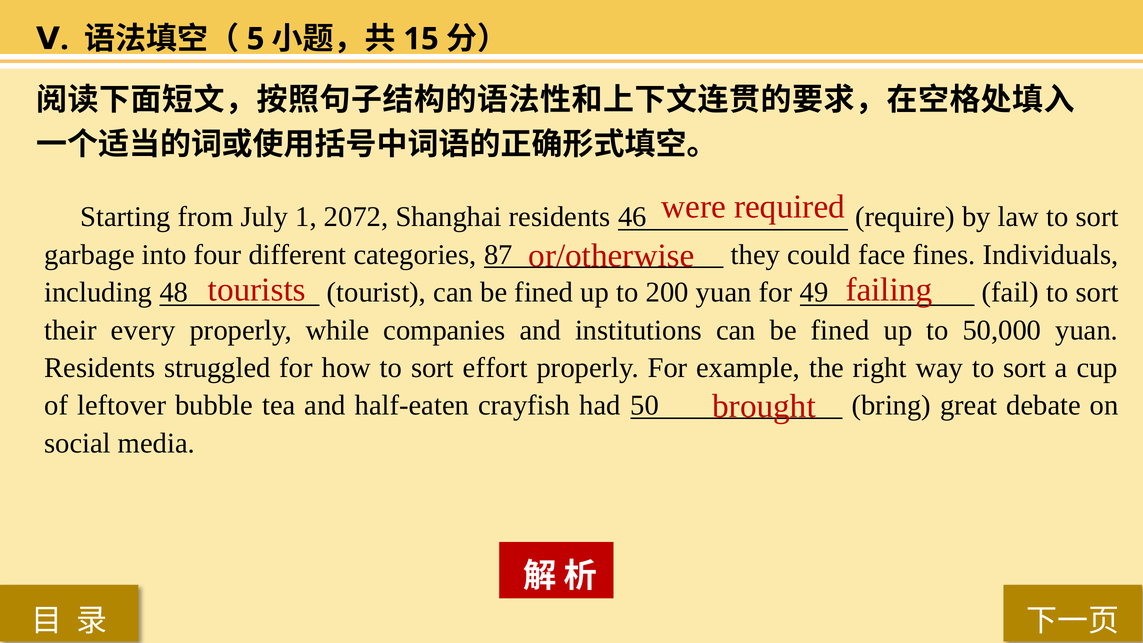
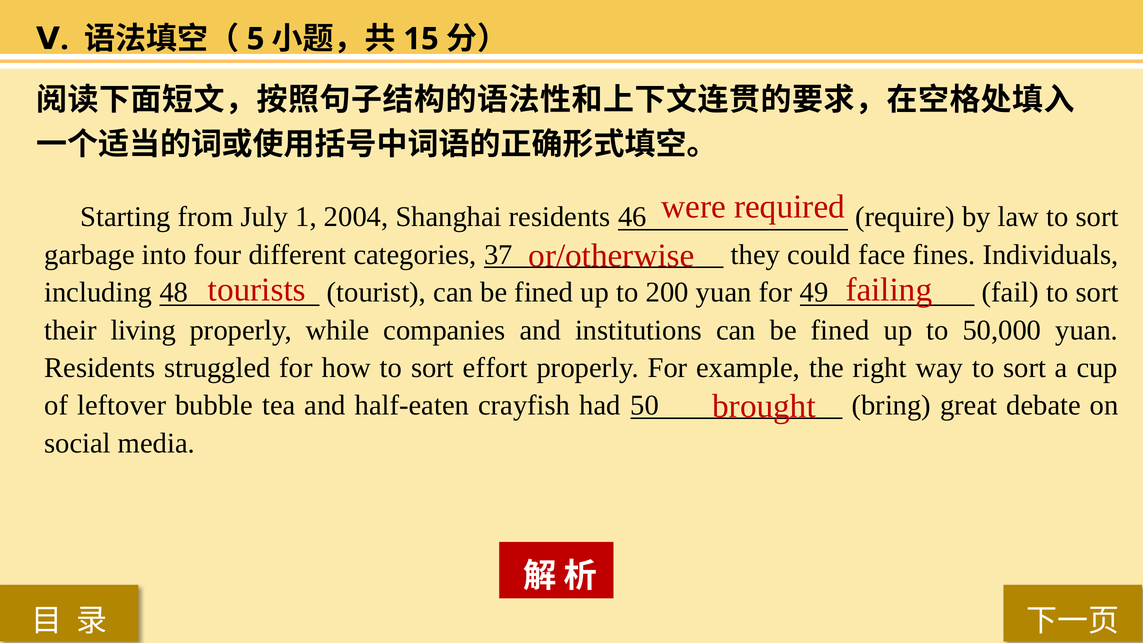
2072: 2072 -> 2004 (356, 217)
87: 87 -> 37 (498, 255)
every: every -> living (143, 330)
